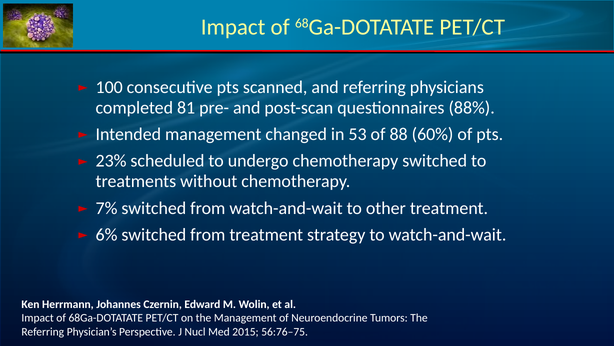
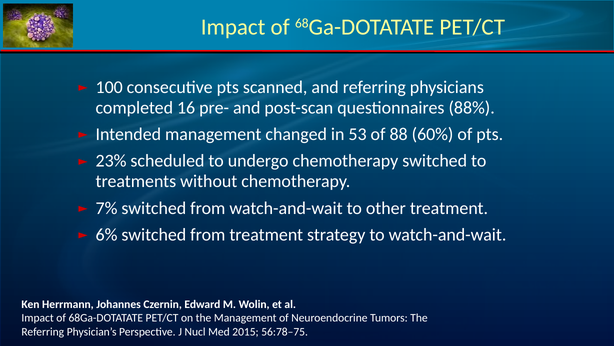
81: 81 -> 16 (186, 107)
56:76–75: 56:76–75 -> 56:78–75 (285, 331)
